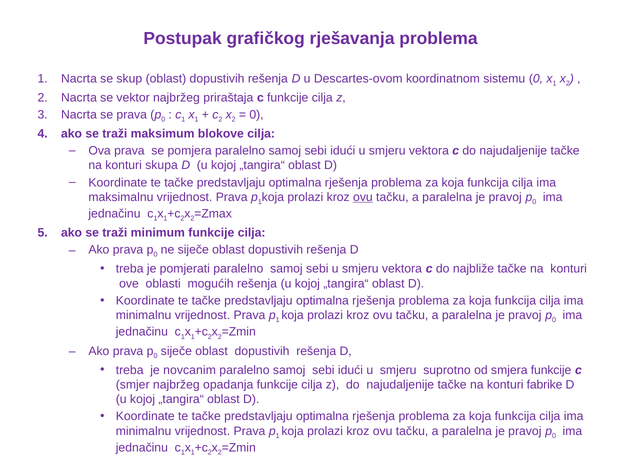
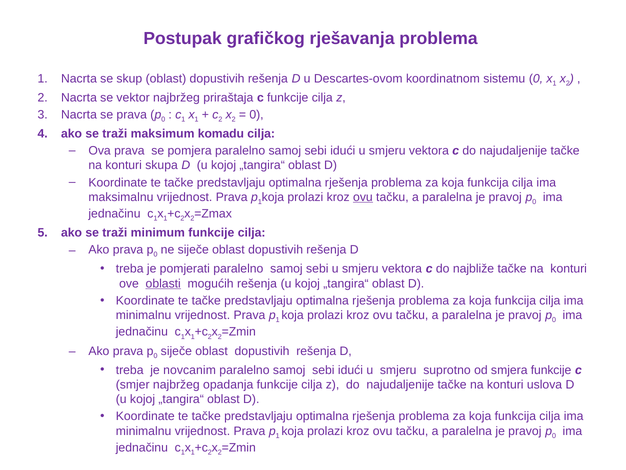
blokove: blokove -> komadu (221, 134)
oblasti underline: none -> present (163, 283)
fabrike: fabrike -> uslova (545, 384)
